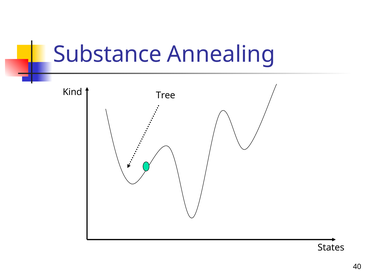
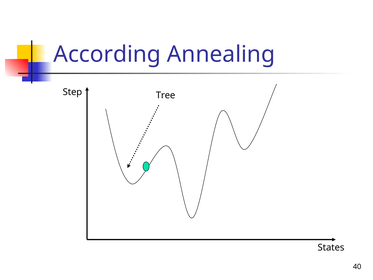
Substance: Substance -> According (107, 54)
Kind: Kind -> Step (72, 92)
